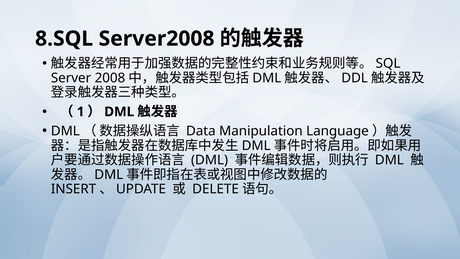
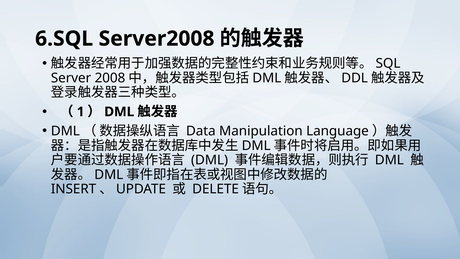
8.SQL: 8.SQL -> 6.SQL (64, 39)
